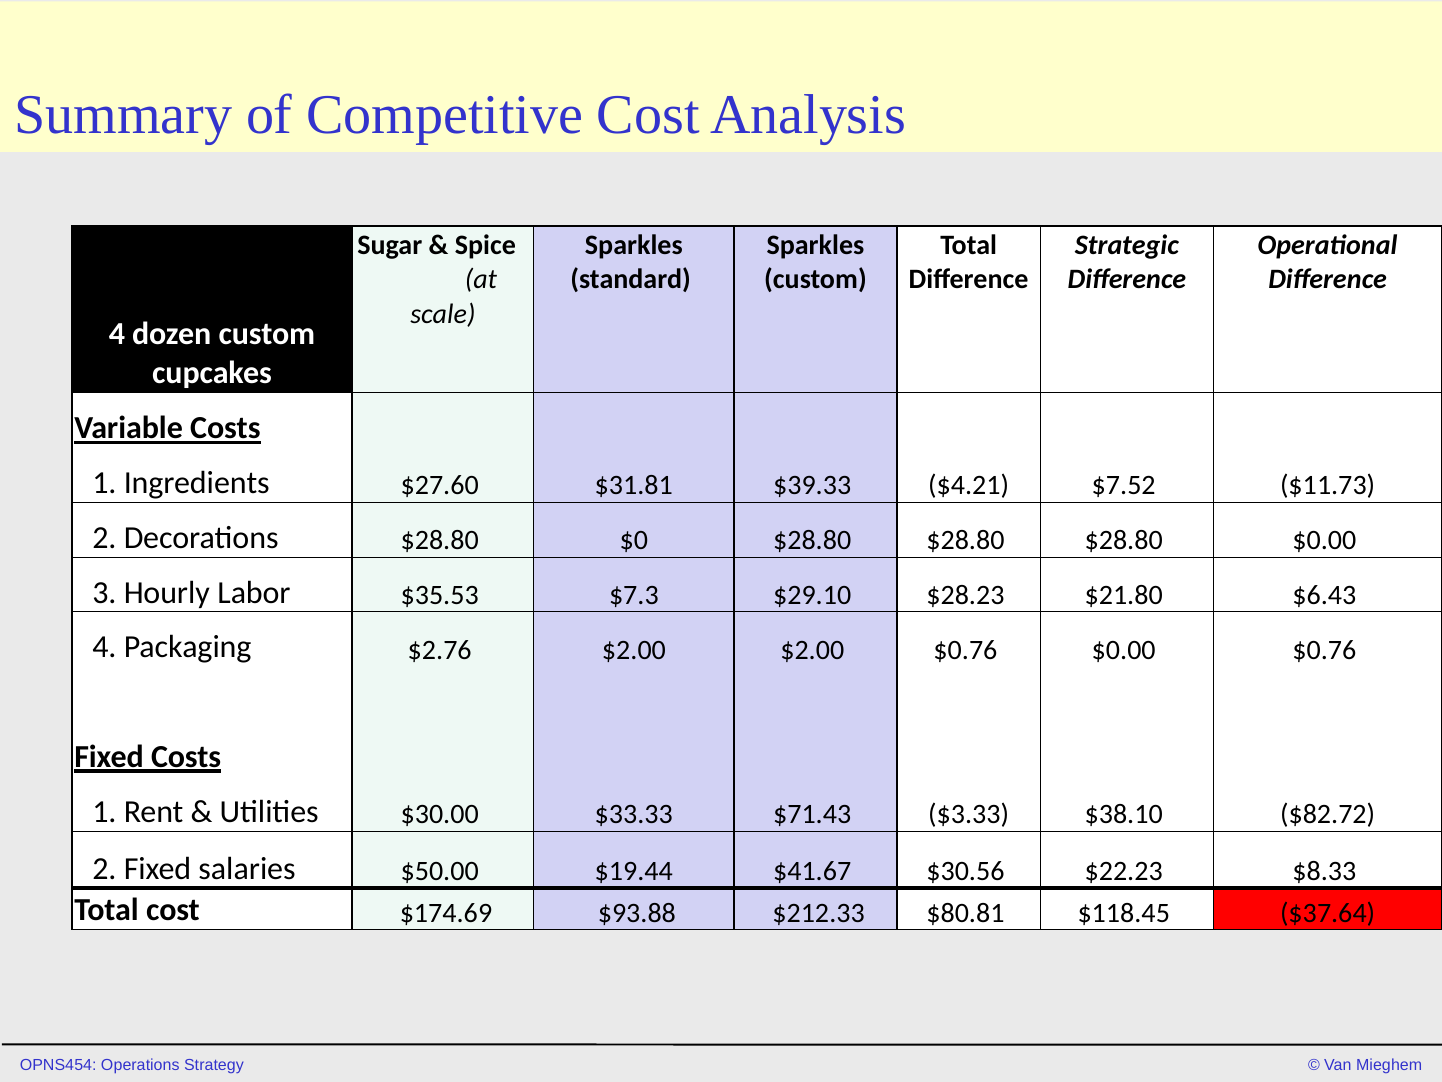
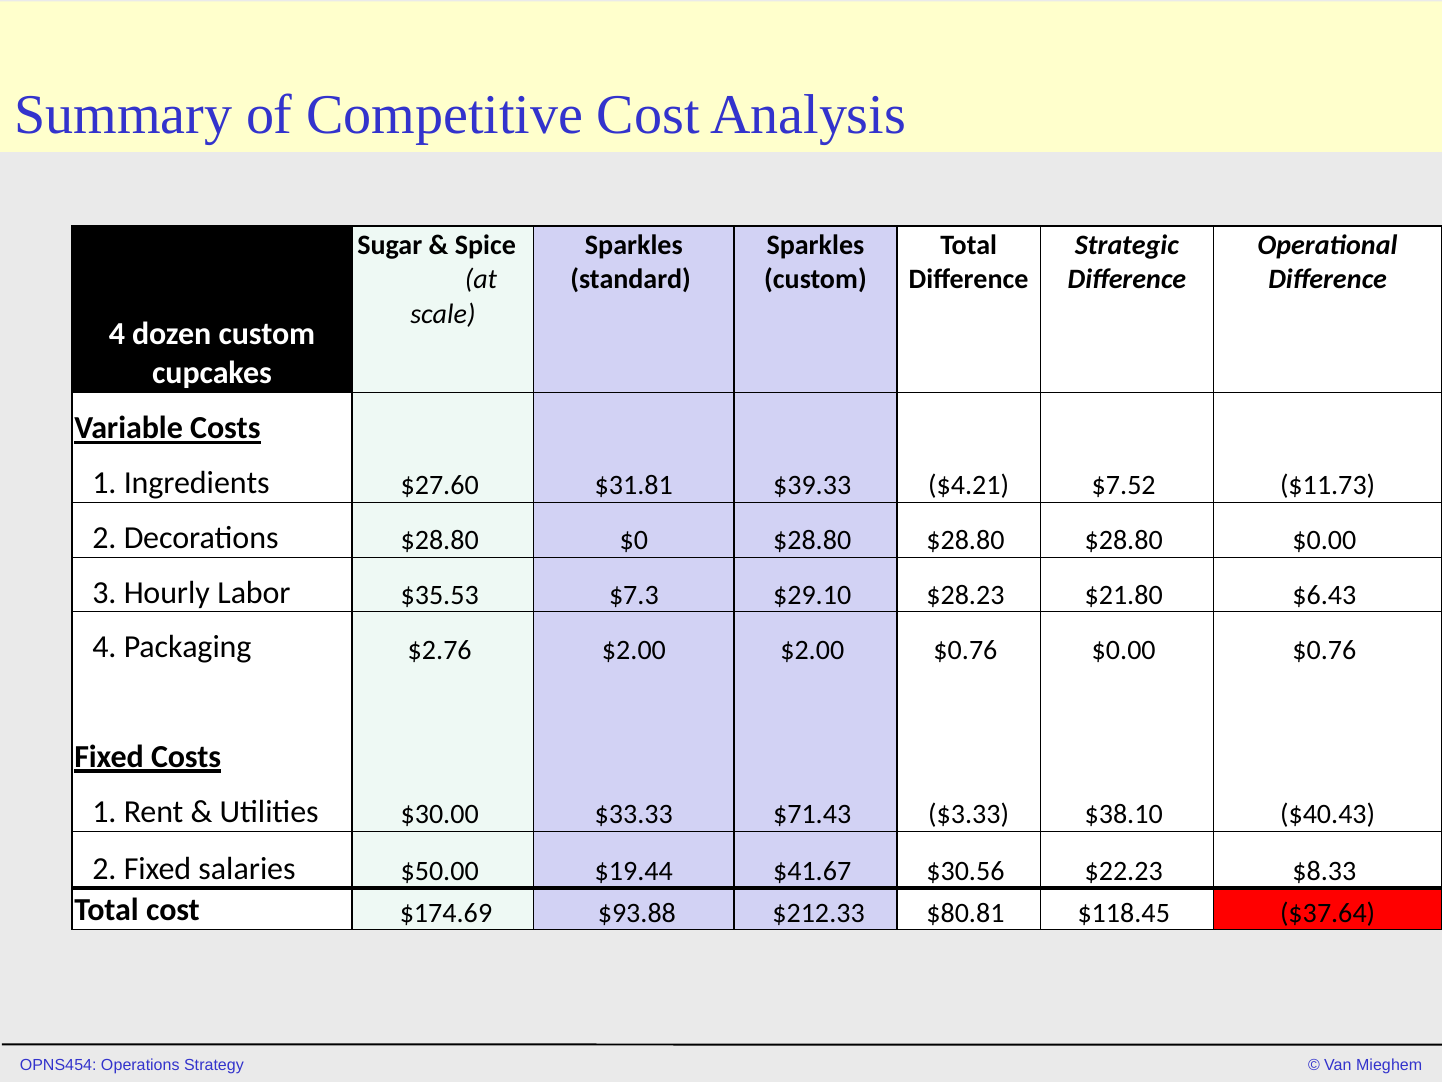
$82.72: $82.72 -> $40.43 (1328, 814)
